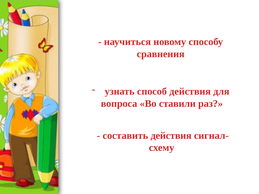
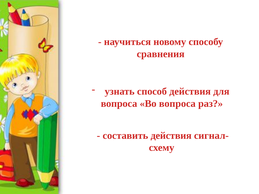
Во ставили: ставили -> вопроса (177, 104)
